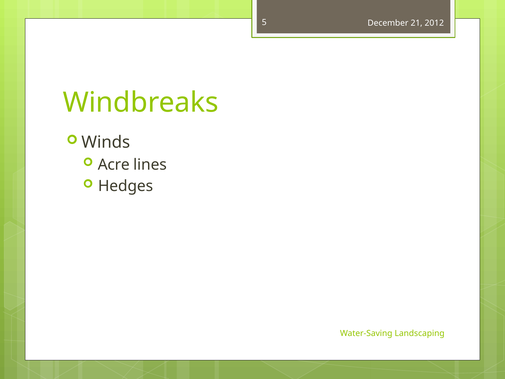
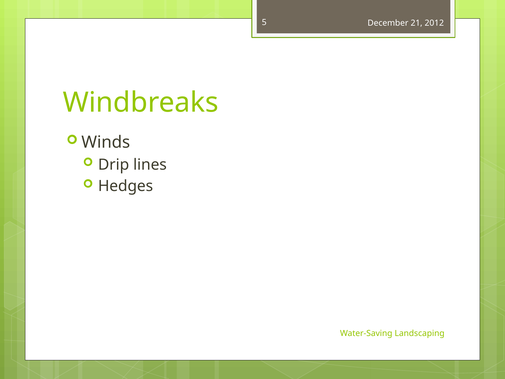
Acre: Acre -> Drip (114, 164)
